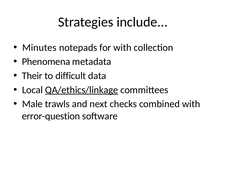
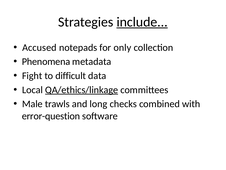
include underline: none -> present (142, 22)
Minutes: Minutes -> Accused (39, 47)
for with: with -> only (122, 47)
Their: Their -> Fight (32, 76)
next: next -> long (98, 104)
